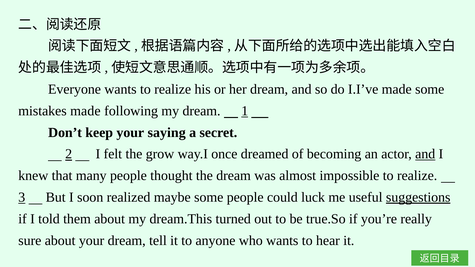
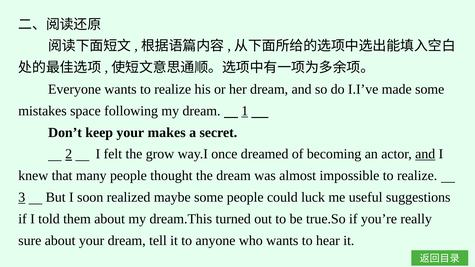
mistakes made: made -> space (85, 111)
saying: saying -> makes (167, 133)
suggestions underline: present -> none (418, 197)
